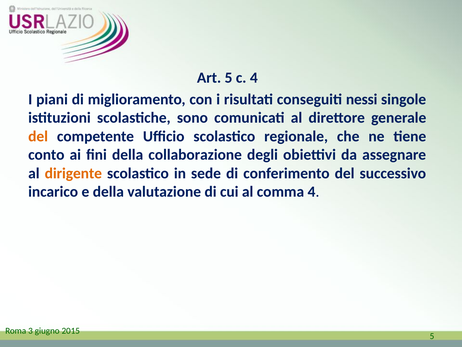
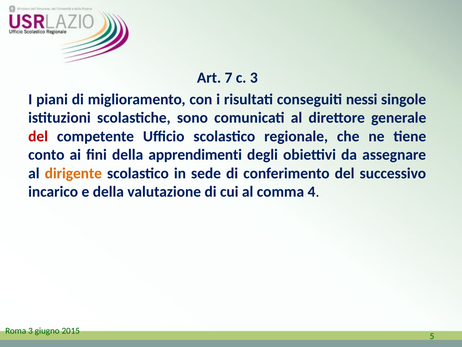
Art 5: 5 -> 7 (229, 78)
c 4: 4 -> 3 (254, 78)
del colour: orange -> red (38, 136)
collaborazione: collaborazione -> apprendimenti (195, 155)
